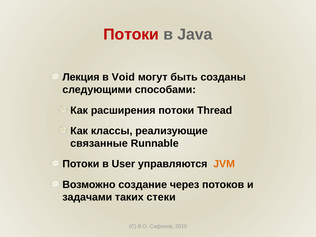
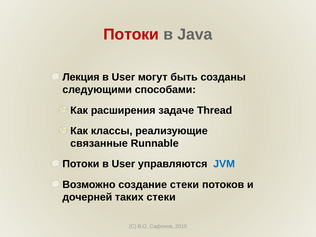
Void: Void -> User (123, 77)
расширения потоки: потоки -> задаче (176, 110)
JVM colour: orange -> blue (224, 164)
создание через: через -> стеки (184, 185)
задачами: задачами -> дочерней (87, 197)
